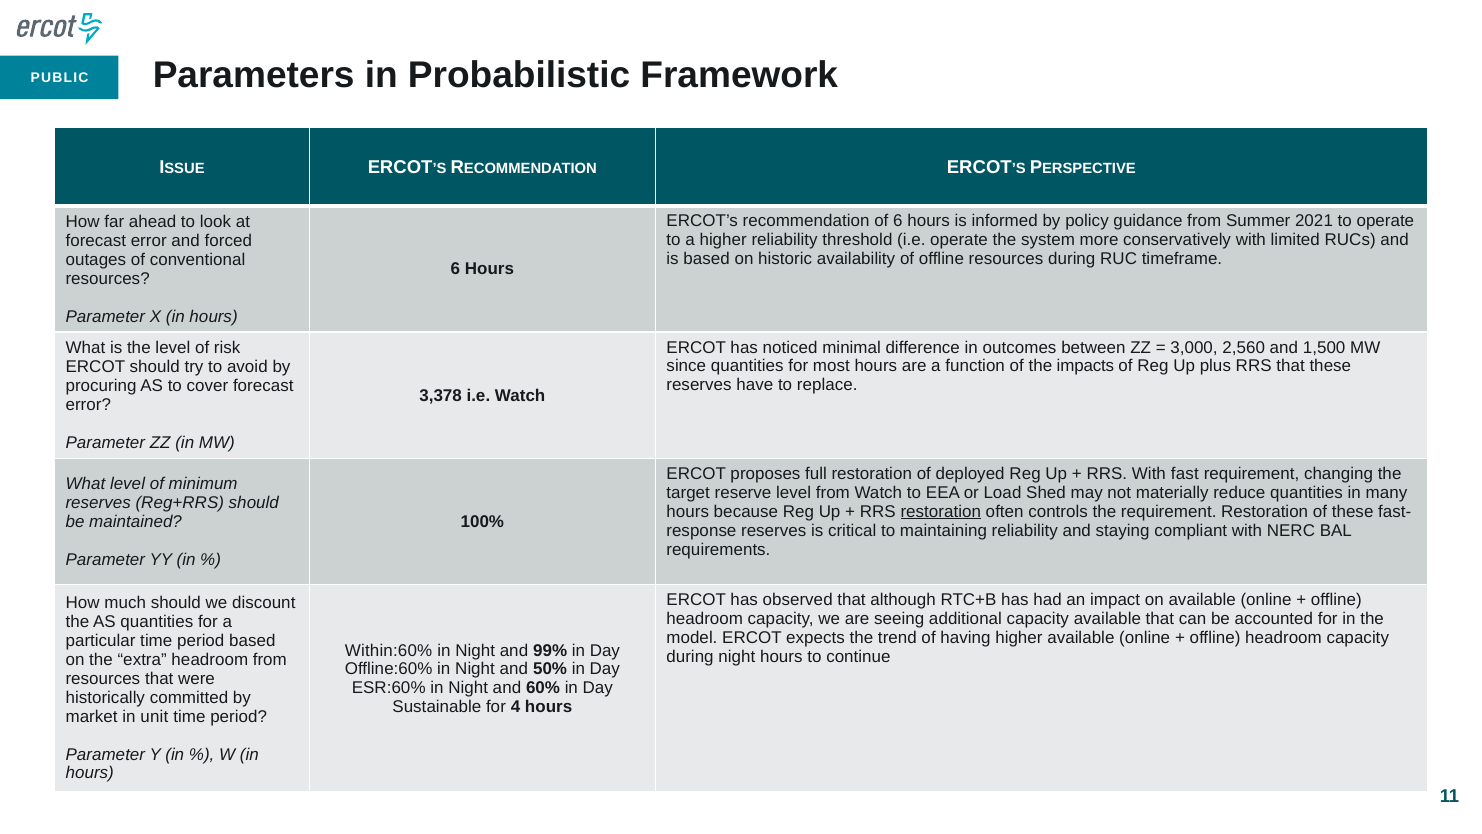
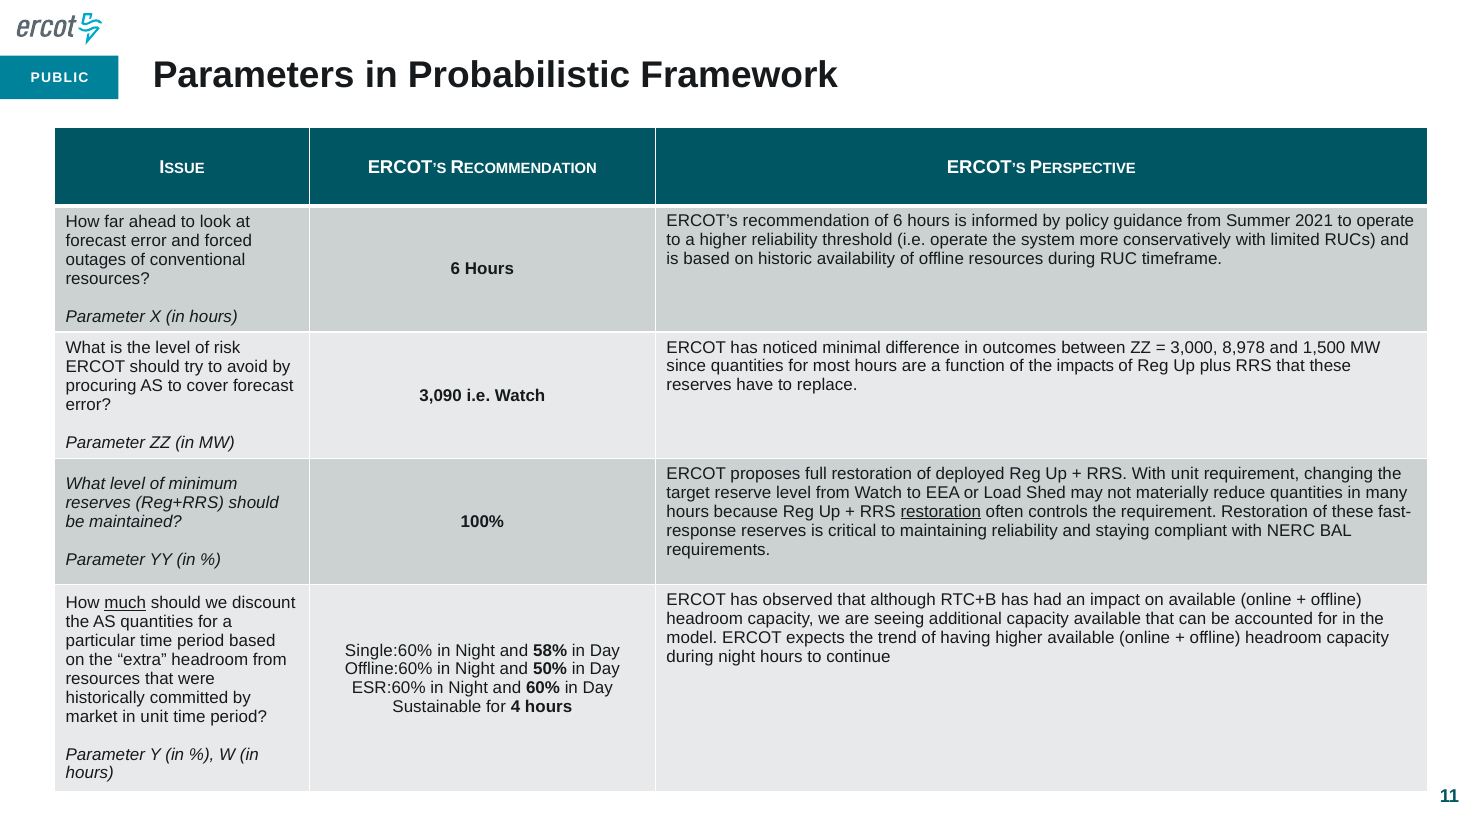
2,560: 2,560 -> 8,978 (1244, 347)
3,378: 3,378 -> 3,090 (441, 395)
With fast: fast -> unit (1185, 474)
much underline: none -> present (125, 603)
Within:60%: Within:60% -> Single:60% (389, 650)
99%: 99% -> 58% (550, 650)
